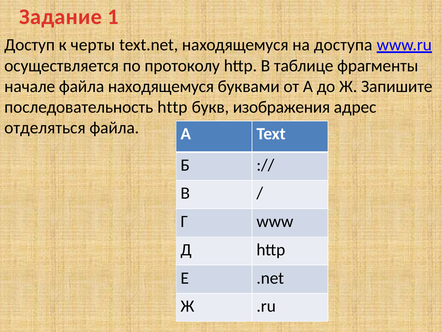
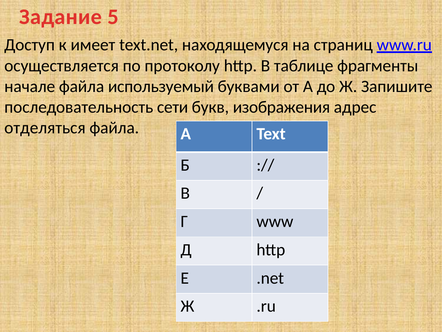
1: 1 -> 5 (113, 17)
черты: черты -> имеет (93, 45)
доступа: доступа -> страниц (343, 45)
файла находящемуся: находящемуся -> используемый (161, 86)
последовательность http: http -> сети (173, 107)
